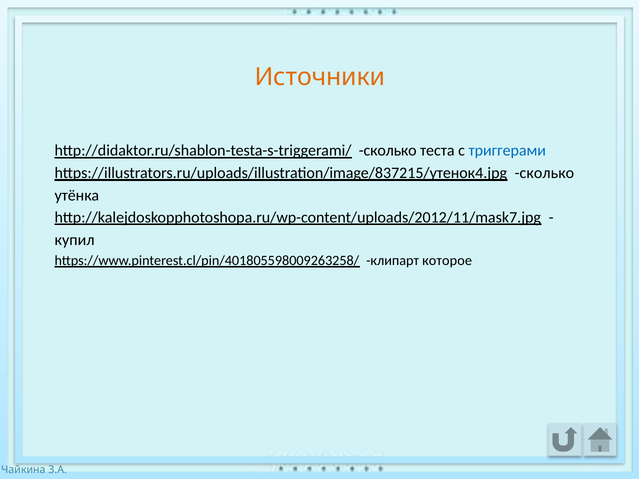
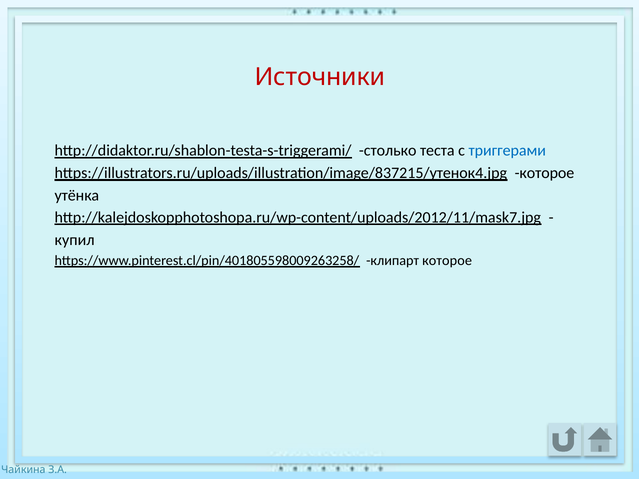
Источники colour: orange -> red (320, 77)
http://didaktor.ru/shablon-testa-s-triggerami/ сколько: сколько -> столько (388, 151)
https://illustrators.ru/uploads/illustration/image/837215/утенок4.jpg сколько: сколько -> которое (544, 173)
